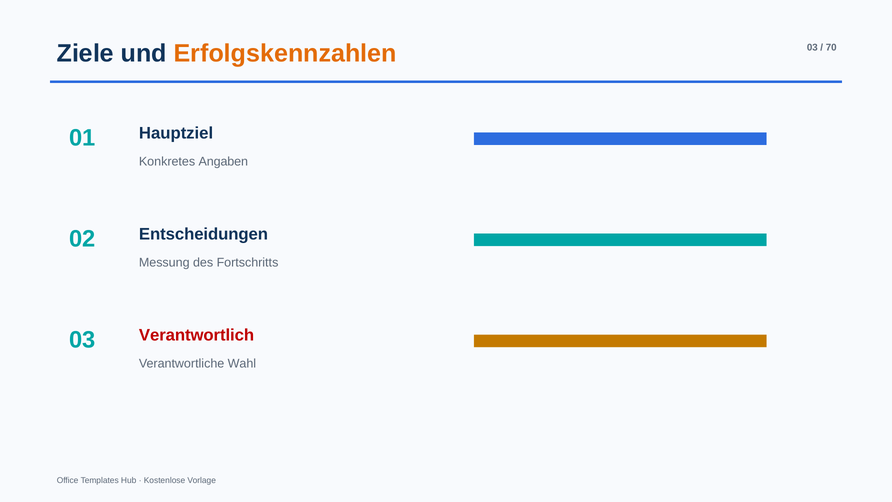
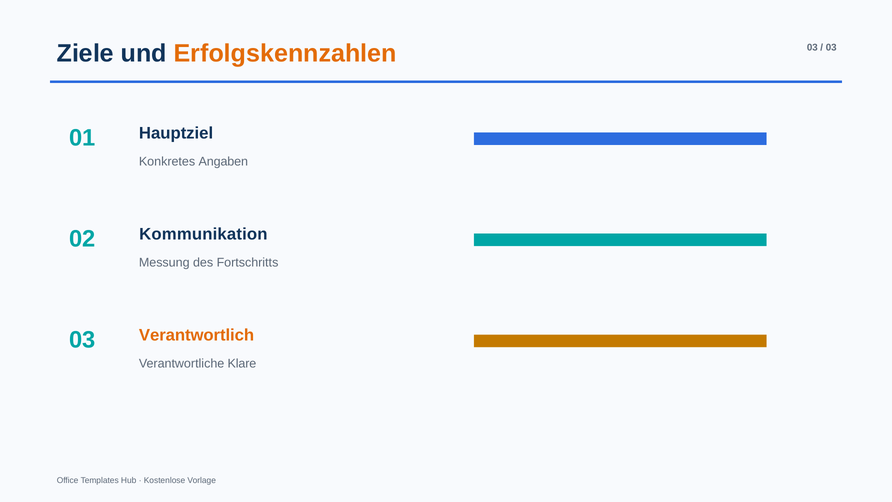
70: 70 -> 03 (831, 47)
Entscheidungen: Entscheidungen -> Kommunikation (203, 234)
Verantwortlich colour: red -> orange (197, 335)
Wahl: Wahl -> Klare (242, 364)
